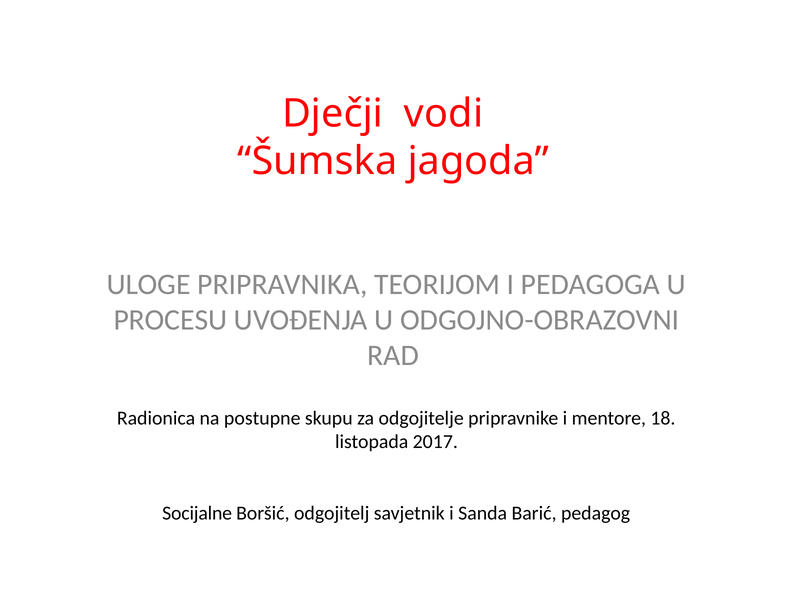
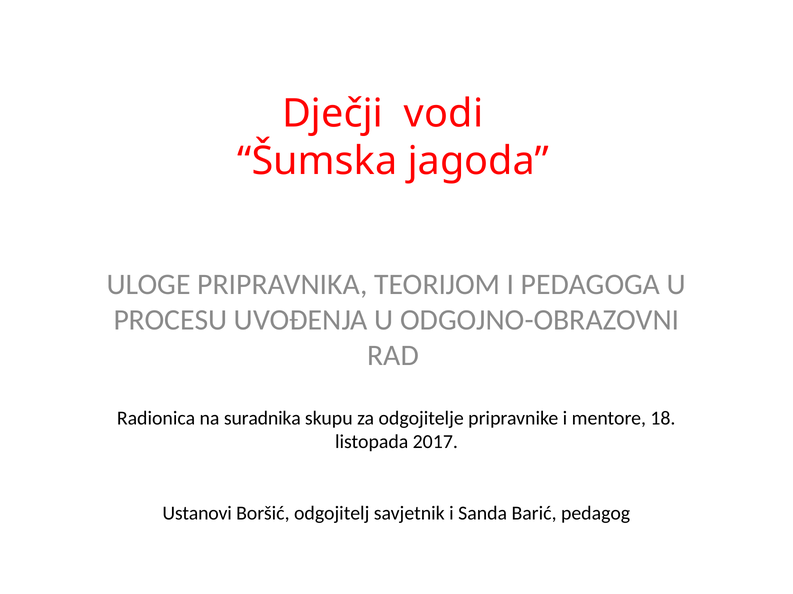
postupne: postupne -> suradnika (262, 419)
Socijalne: Socijalne -> Ustanovi (197, 514)
